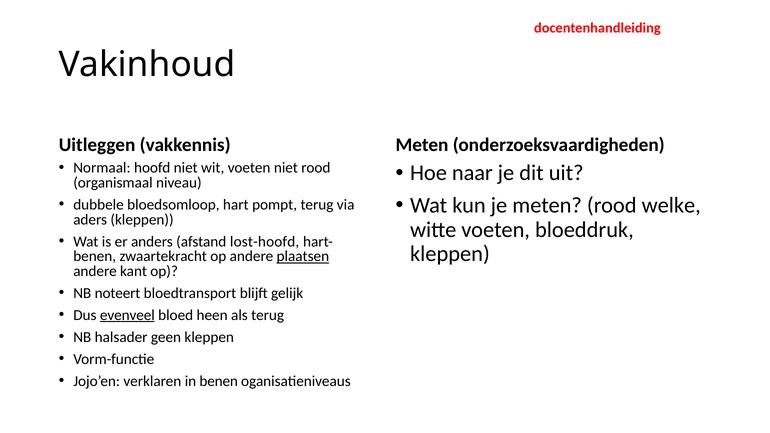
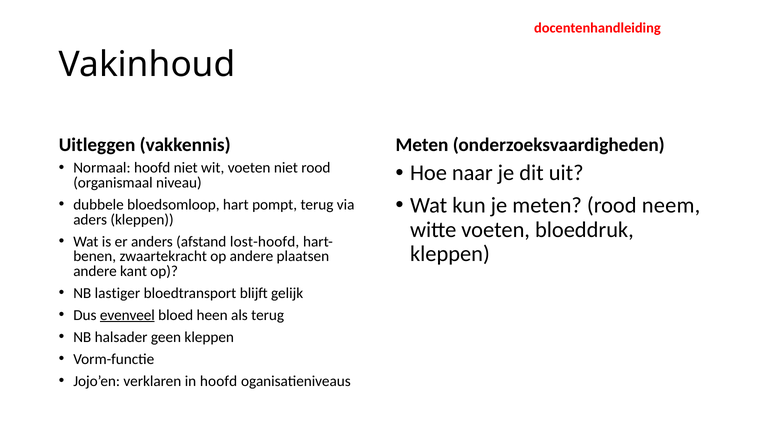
welke: welke -> neem (671, 205)
plaatsen underline: present -> none (303, 256)
noteert: noteert -> lastiger (117, 293)
in benen: benen -> hoofd (219, 381)
